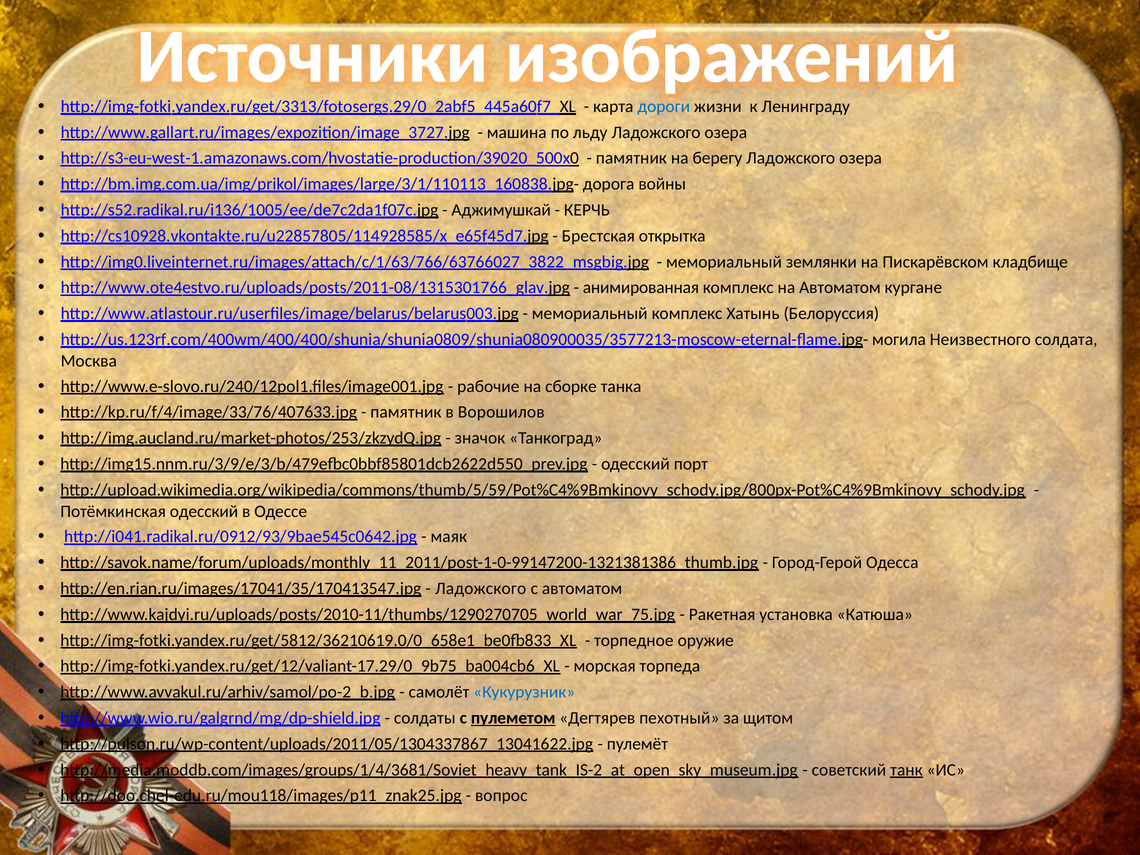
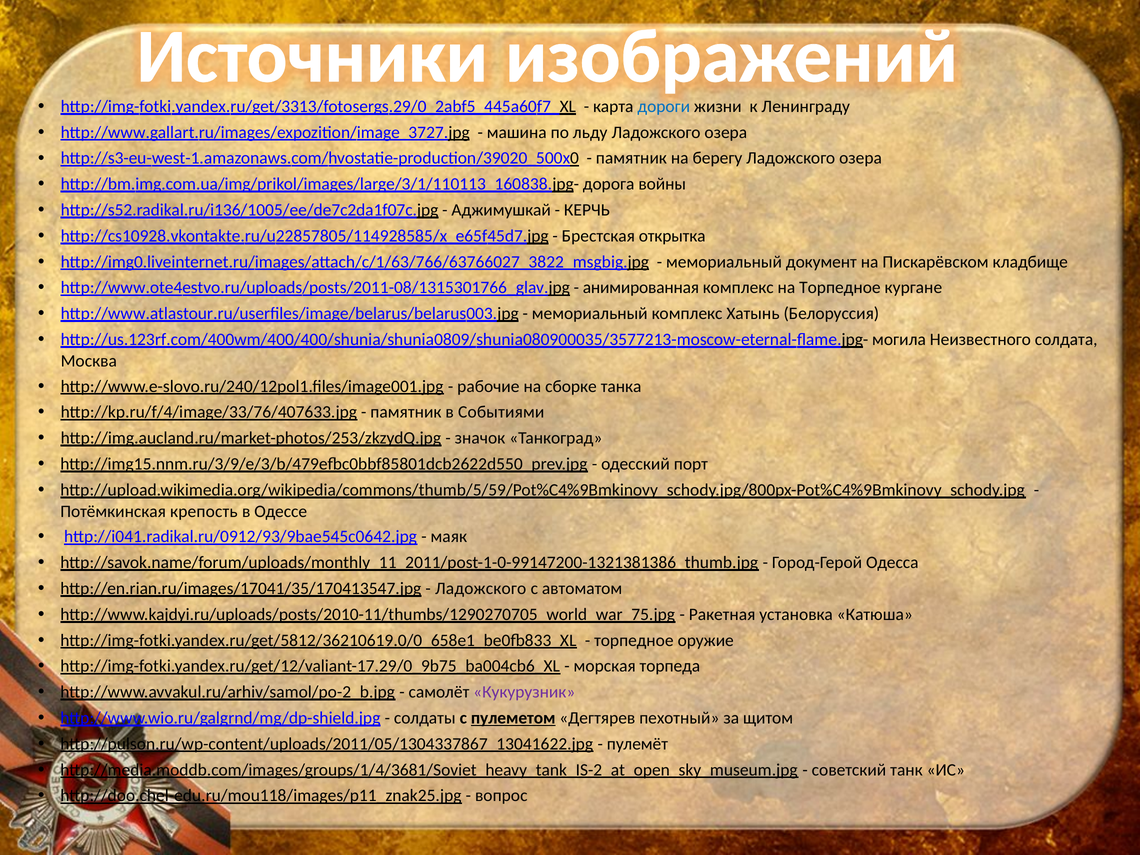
землянки: землянки -> документ (821, 262)
на Автоматом: Автоматом -> Торпедное (840, 288)
Ворошилов: Ворошилов -> Событиями (501, 412)
Потёмкинская одесский: одесский -> крепость (204, 511)
Кукурузник colour: blue -> purple (524, 692)
танк underline: present -> none (906, 770)
